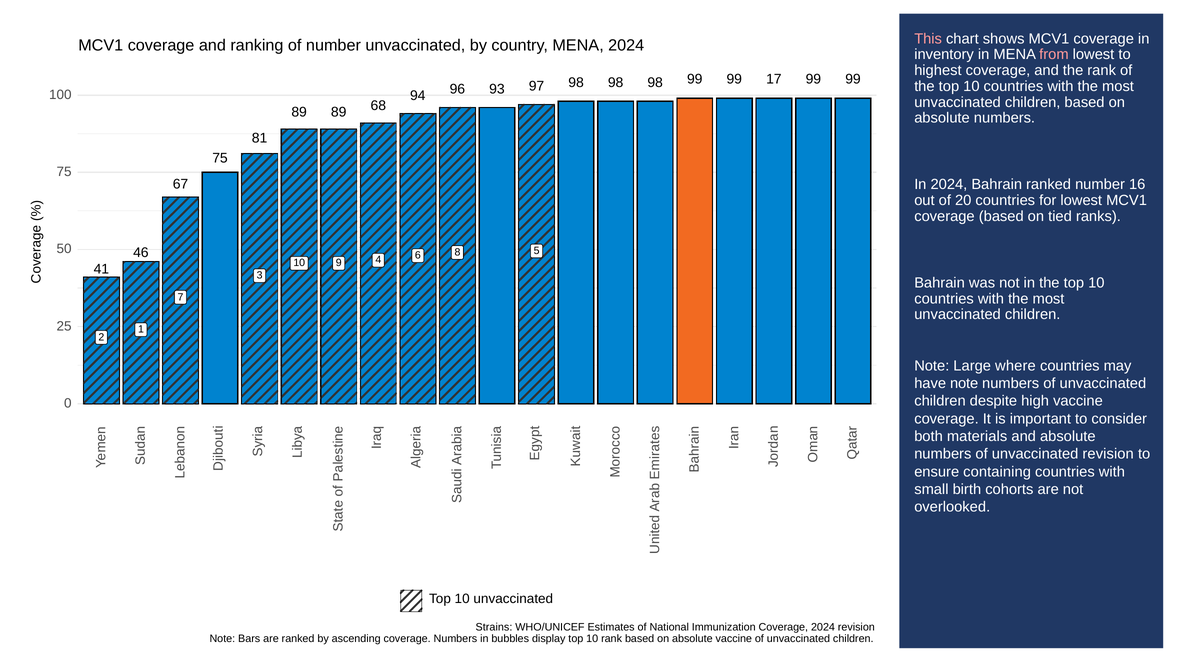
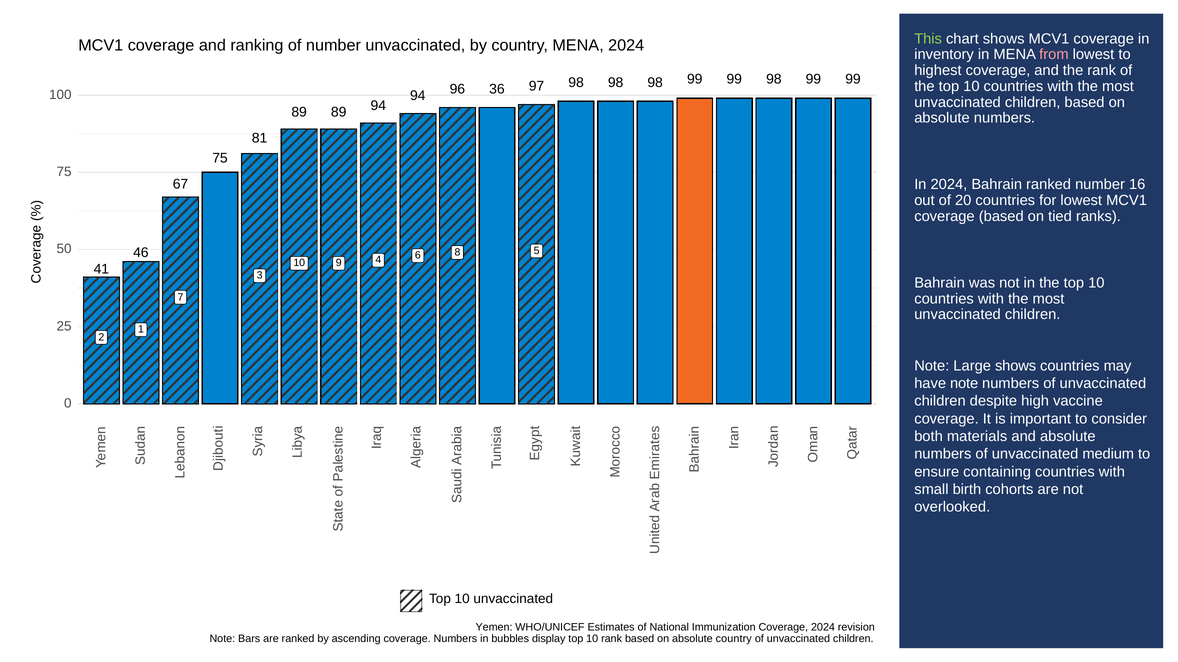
This colour: pink -> light green (928, 39)
99 17: 17 -> 98 (774, 79)
93: 93 -> 36 (497, 89)
89 68: 68 -> 94 (378, 106)
Large where: where -> shows (1016, 366)
unvaccinated revision: revision -> medium (1108, 454)
Strains: Strains -> Yemen (494, 628)
absolute vaccine: vaccine -> country (734, 639)
